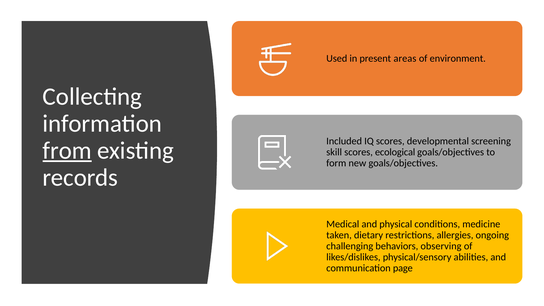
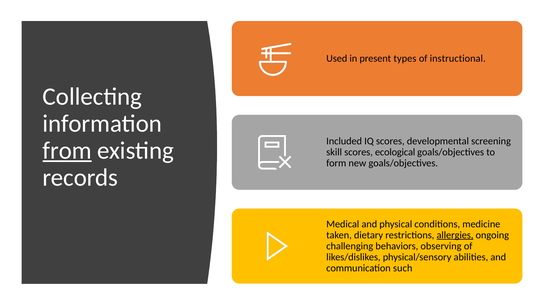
areas: areas -> types (405, 58)
environment: environment -> instructional (458, 58)
allergies underline: none -> present (455, 235)
page: page -> such (403, 268)
